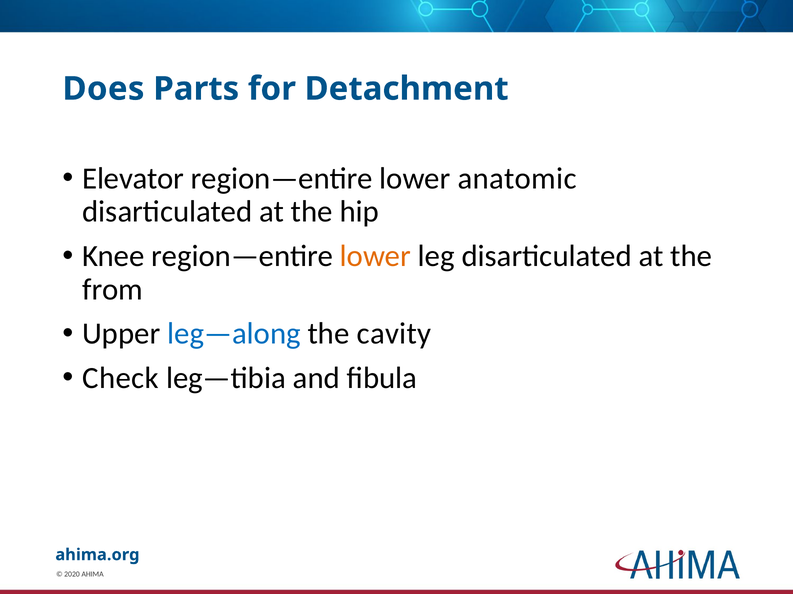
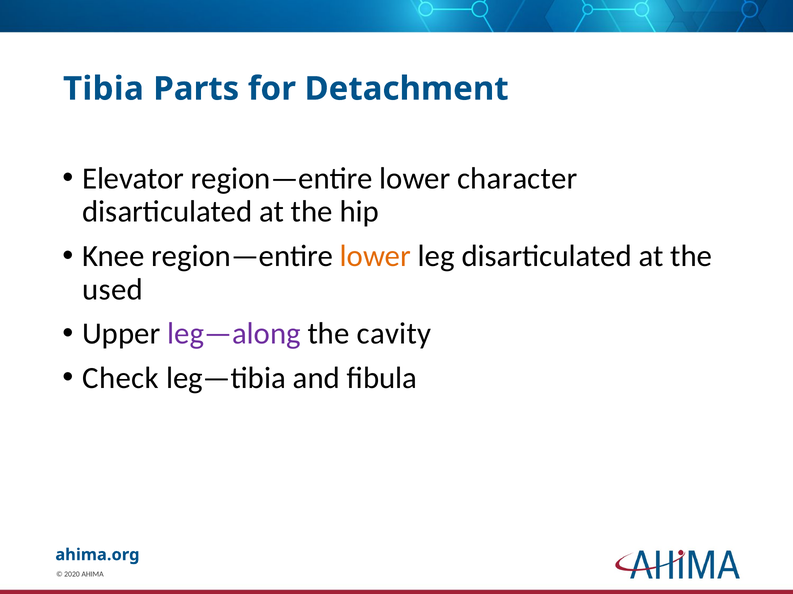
Does: Does -> Tibia (103, 89)
anatomic: anatomic -> character (517, 179)
from: from -> used (113, 290)
leg—along colour: blue -> purple (234, 334)
